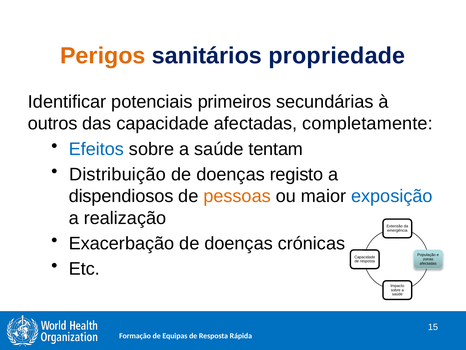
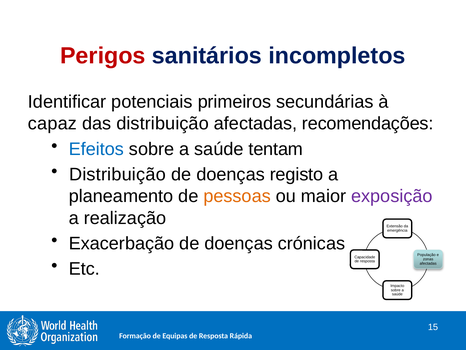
Perigos colour: orange -> red (103, 56)
propriedade: propriedade -> incompletos (337, 56)
outros: outros -> capaz (53, 123)
das capacidade: capacidade -> distribuição (163, 123)
completamente: completamente -> recomendações (368, 123)
dispendiosos: dispendiosos -> planeamento (121, 196)
exposição colour: blue -> purple (392, 196)
